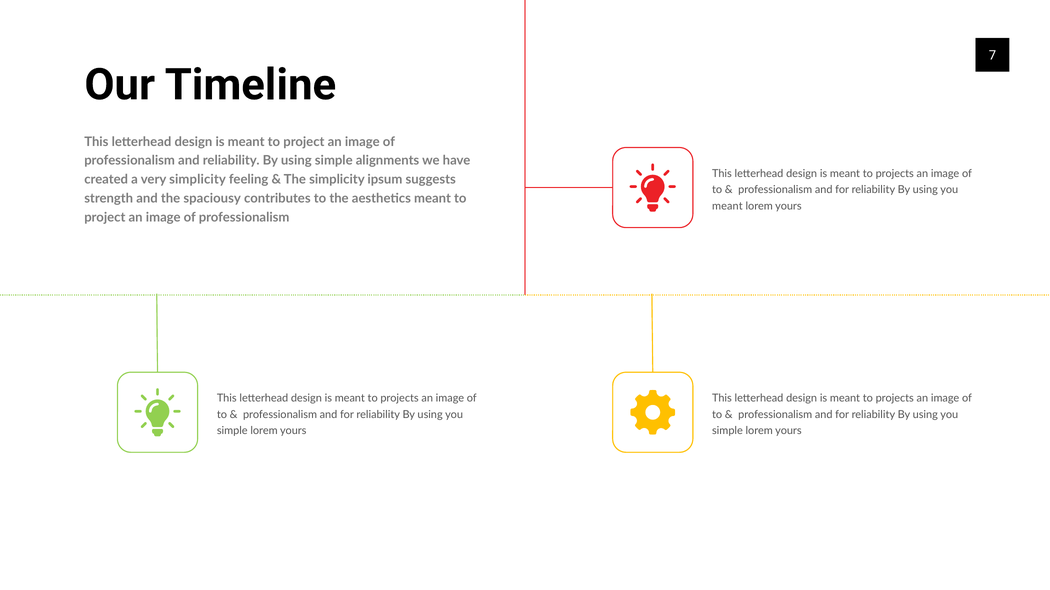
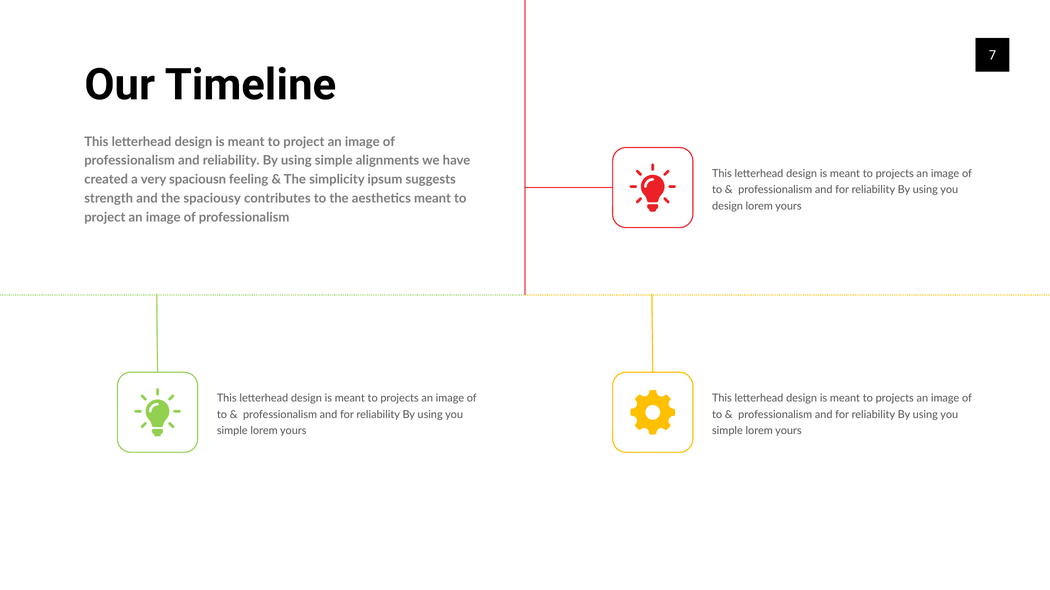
very simplicity: simplicity -> spaciousn (198, 180)
meant: meant -> design (728, 206)
